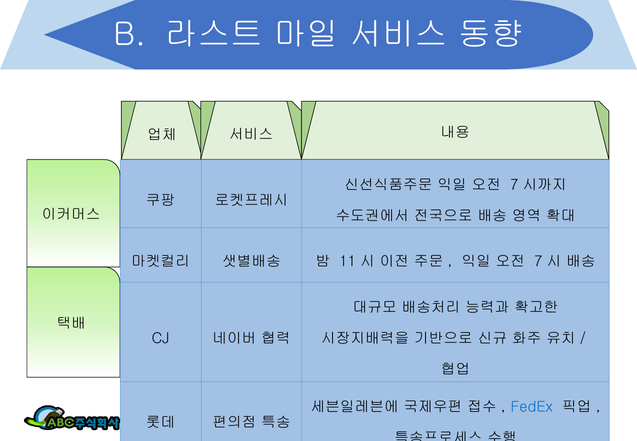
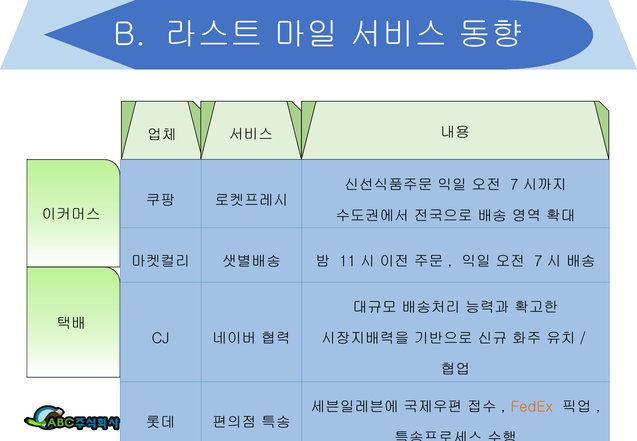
FedEx colour: blue -> orange (532, 407)
